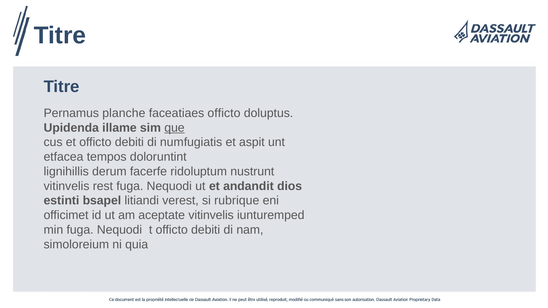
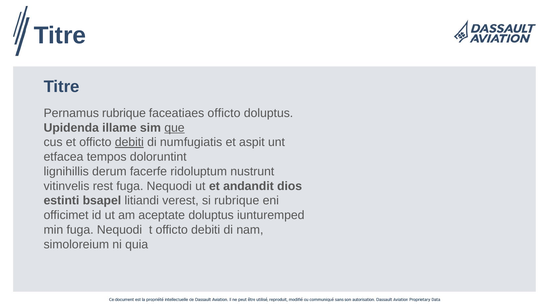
Pernamus planche: planche -> rubrique (124, 113)
debiti underline: none -> present (129, 142)
aceptate vitinvelis: vitinvelis -> doluptus (211, 215)
